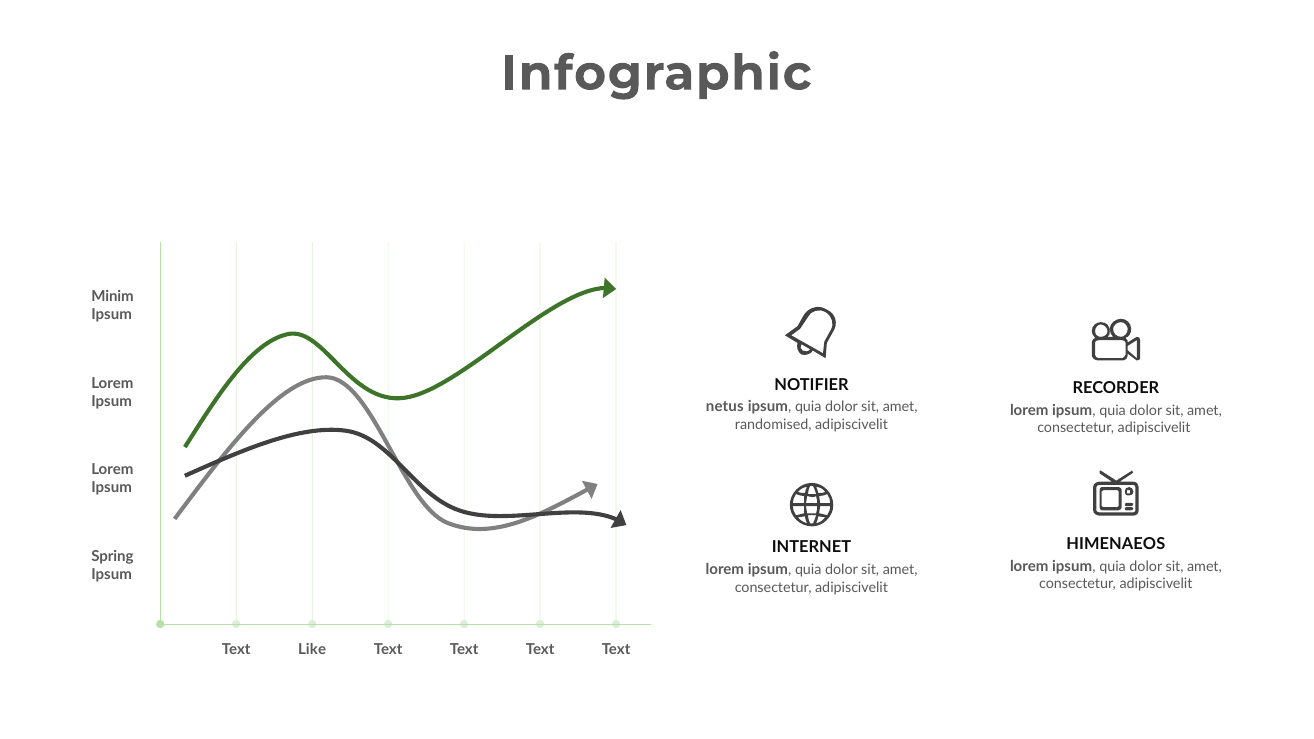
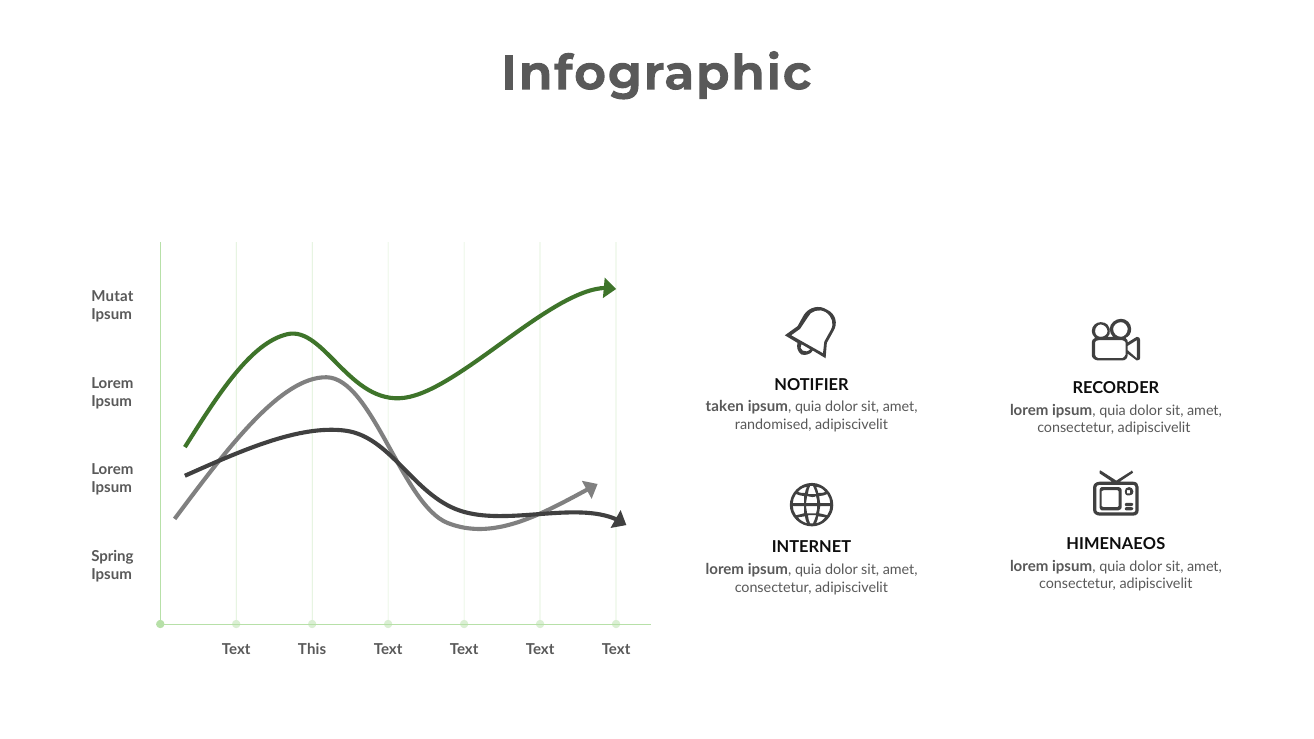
Minim: Minim -> Mutat (112, 297)
netus: netus -> taken (725, 407)
Like: Like -> This (312, 650)
